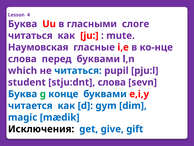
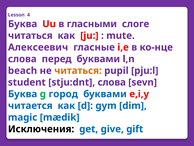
Наумовская: Наумовская -> Алексеевич (38, 47)
which: which -> beach (23, 70)
читаться colour: blue -> orange (78, 70)
конце: конце -> город (63, 94)
